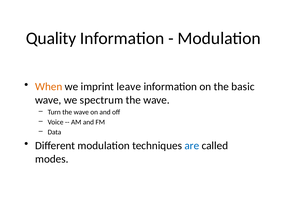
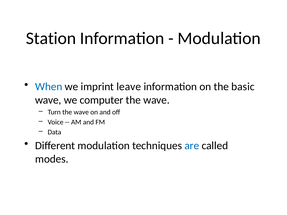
Quality: Quality -> Station (51, 38)
When colour: orange -> blue (49, 87)
spectrum: spectrum -> computer (102, 100)
